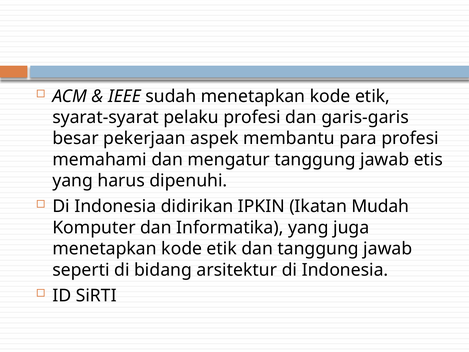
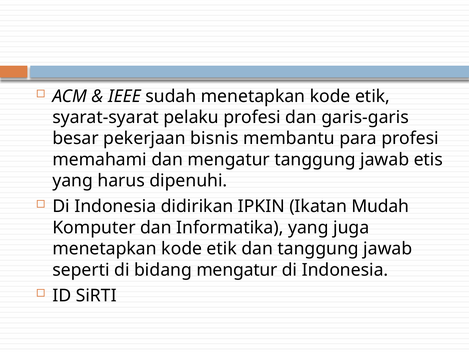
aspek: aspek -> bisnis (214, 138)
bidang arsitektur: arsitektur -> mengatur (237, 270)
